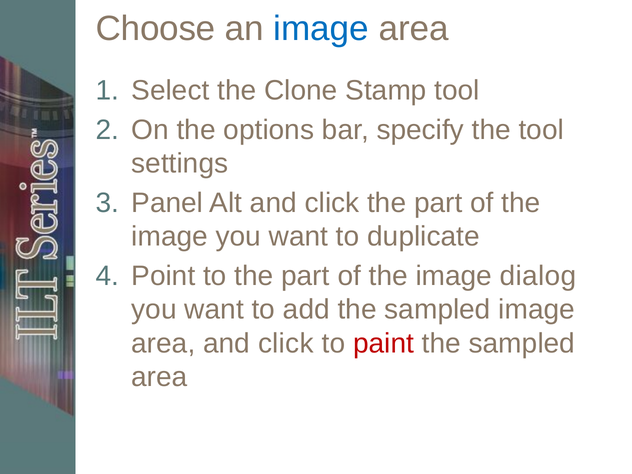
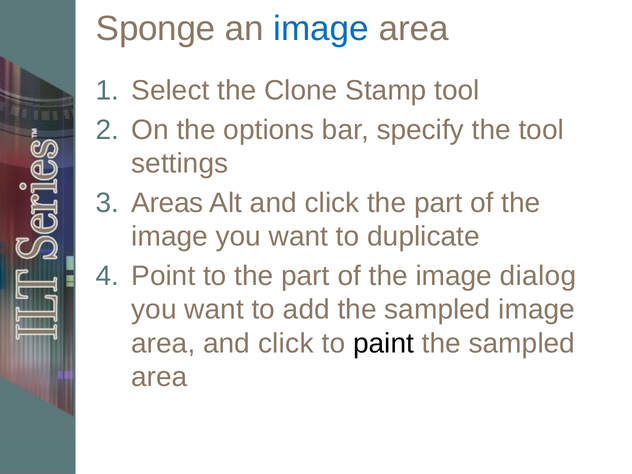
Choose: Choose -> Sponge (156, 29)
Panel: Panel -> Areas (167, 203)
paint colour: red -> black (384, 343)
